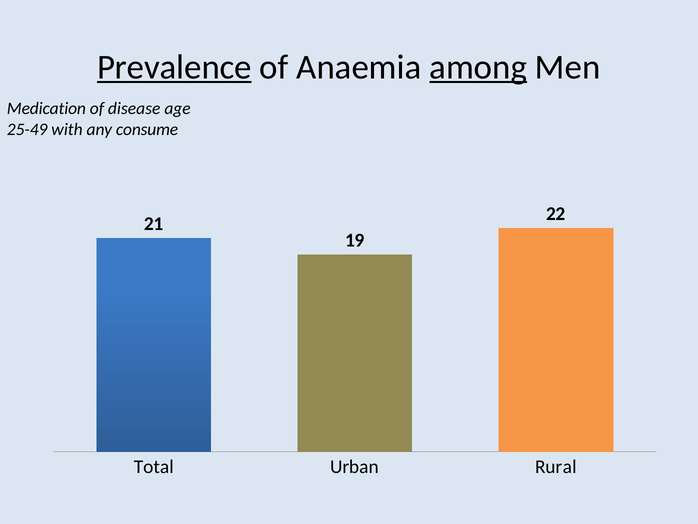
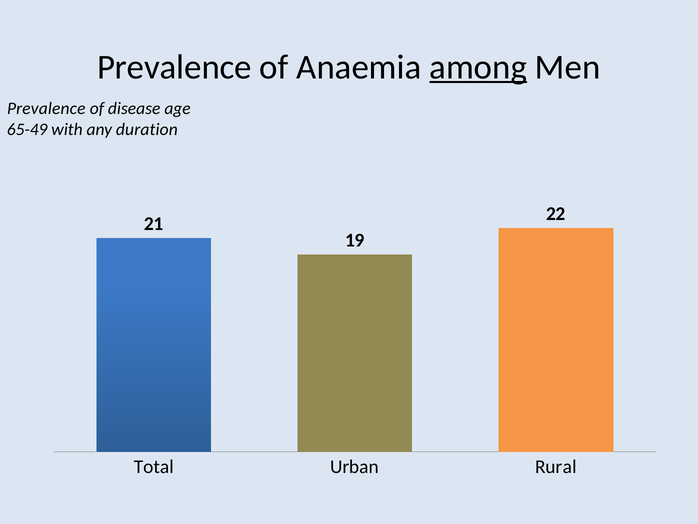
Prevalence underline: present -> none (174, 67)
Medication: Medication -> Prevalence (46, 108)
25-49: 25-49 -> 65-49 (27, 129)
consume: consume -> duration (147, 129)
